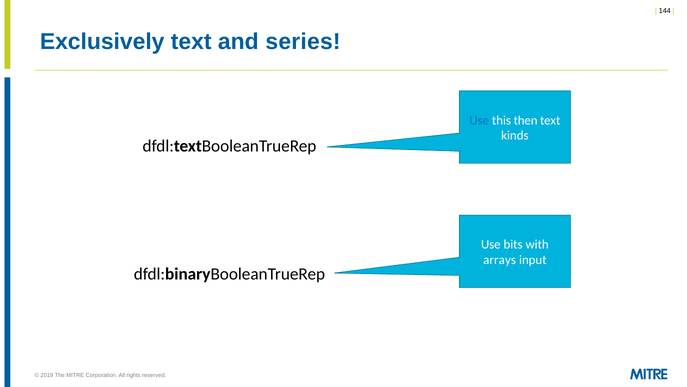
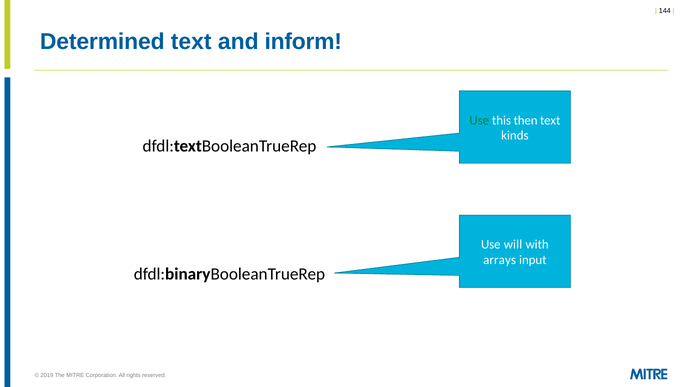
Exclusively: Exclusively -> Determined (102, 42)
series: series -> inform (303, 42)
Use colour: blue -> green (479, 120)
bits: bits -> will (513, 244)
